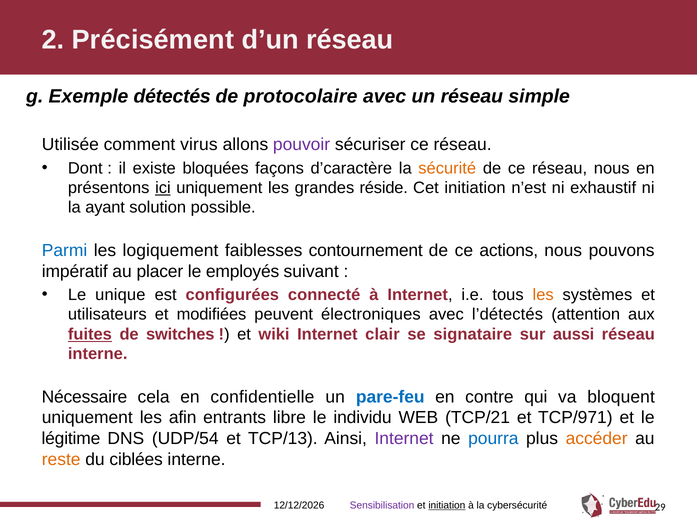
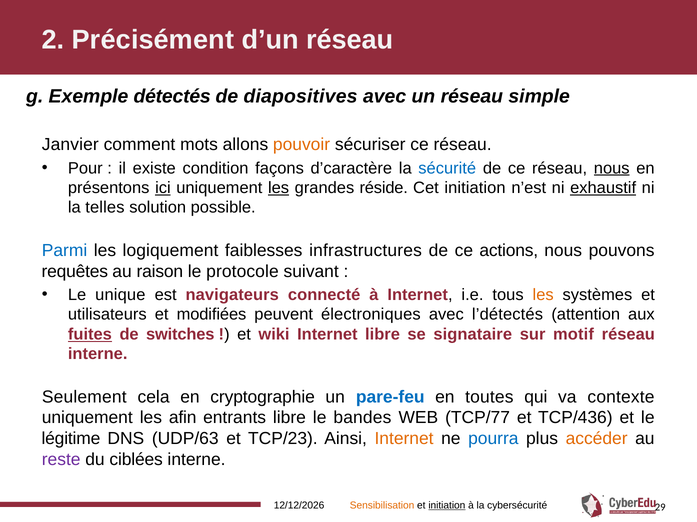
protocolaire: protocolaire -> diapositives (301, 97)
Utilisée: Utilisée -> Janvier (70, 145)
virus: virus -> mots (199, 145)
pouvoir colour: purple -> orange (302, 145)
Dont: Dont -> Pour (85, 168)
bloquées: bloquées -> condition (216, 168)
sécurité colour: orange -> blue (447, 168)
nous underline: none -> present (612, 168)
les underline: none -> present (279, 188)
exhaustif underline: none -> present (603, 188)
ayant: ayant -> telles (105, 208)
contournement: contournement -> infrastructures (366, 251)
impératif: impératif -> requêtes (75, 272)
placer: placer -> raison (160, 272)
employés: employés -> protocole (242, 272)
configurées: configurées -> navigateurs (232, 295)
Internet clair: clair -> libre (383, 335)
aussi: aussi -> motif (573, 335)
Nécessaire: Nécessaire -> Seulement (84, 397)
confidentielle: confidentielle -> cryptographie (263, 397)
contre: contre -> toutes (489, 397)
bloquent: bloquent -> contexte (621, 397)
individu: individu -> bandes (362, 418)
TCP/21: TCP/21 -> TCP/77 (478, 418)
TCP/971: TCP/971 -> TCP/436 (575, 418)
UDP/54: UDP/54 -> UDP/63 (185, 439)
TCP/13: TCP/13 -> TCP/23 (283, 439)
Internet colour: purple -> orange (404, 439)
reste colour: orange -> purple (61, 460)
Sensibilisation colour: purple -> orange (382, 506)
